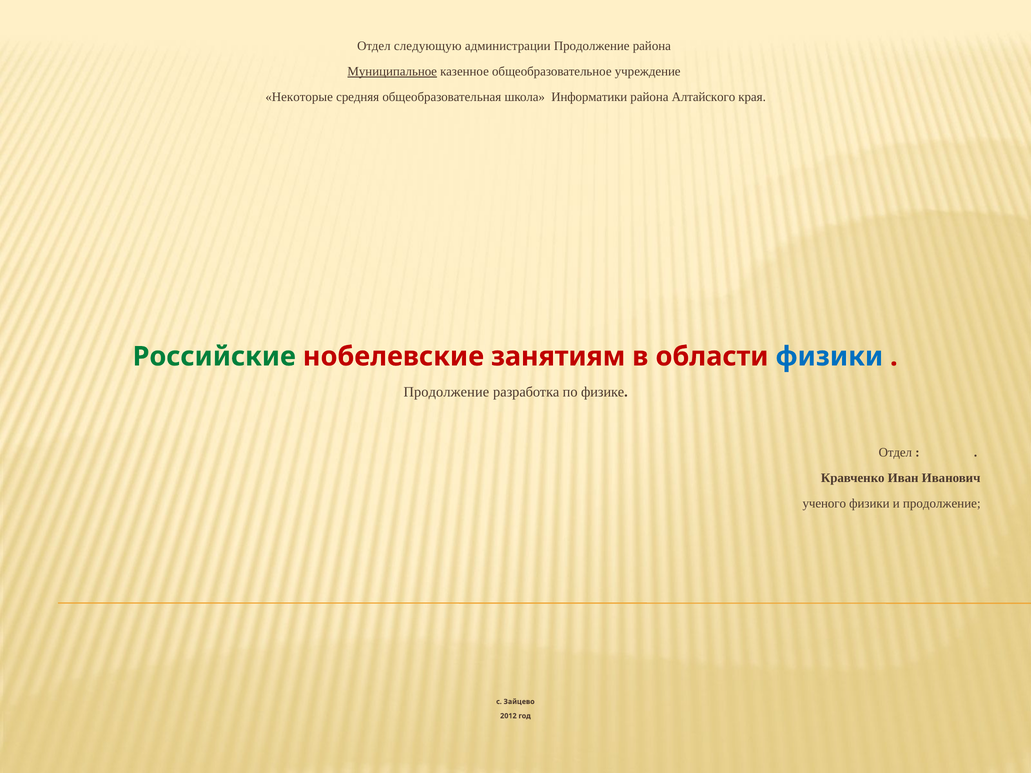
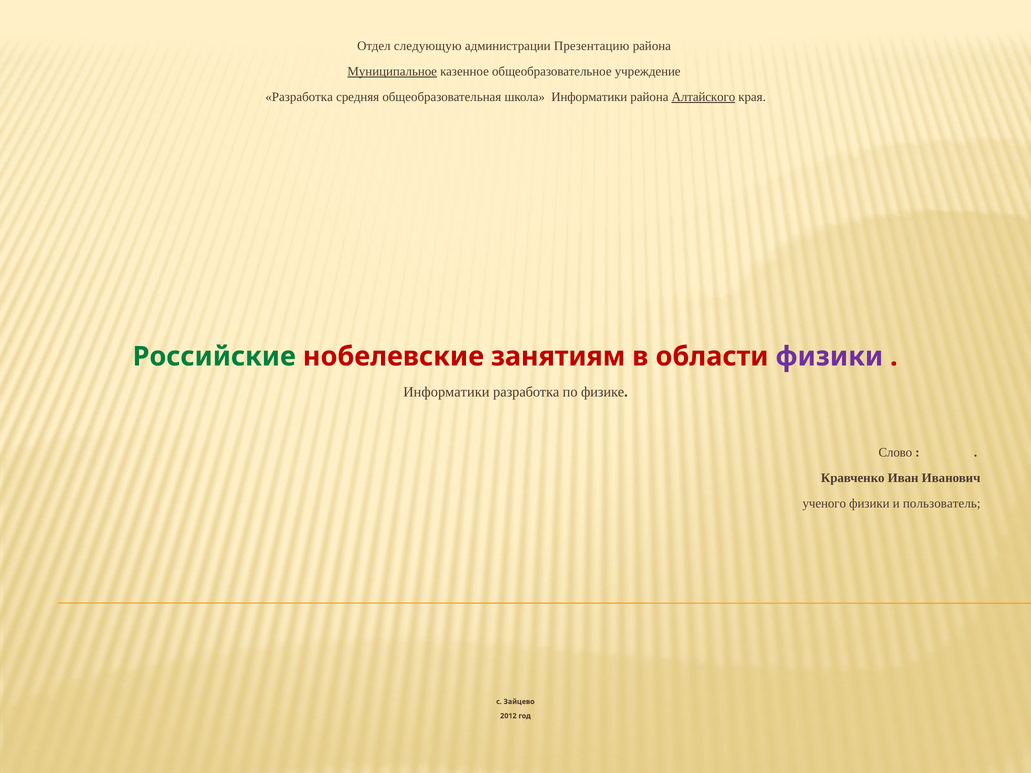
администрации Продолжение: Продолжение -> Презентацию (592, 46)
Некоторые: Некоторые -> Разработка (299, 97)
Алтайского underline: none -> present (703, 97)
физики colour: blue -> purple (829, 357)
Продолжение: Продолжение -> Информатики (446, 392)
Отдел: Отдел -> Слово (895, 453)
и продолжение: продолжение -> пользователь (942, 504)
